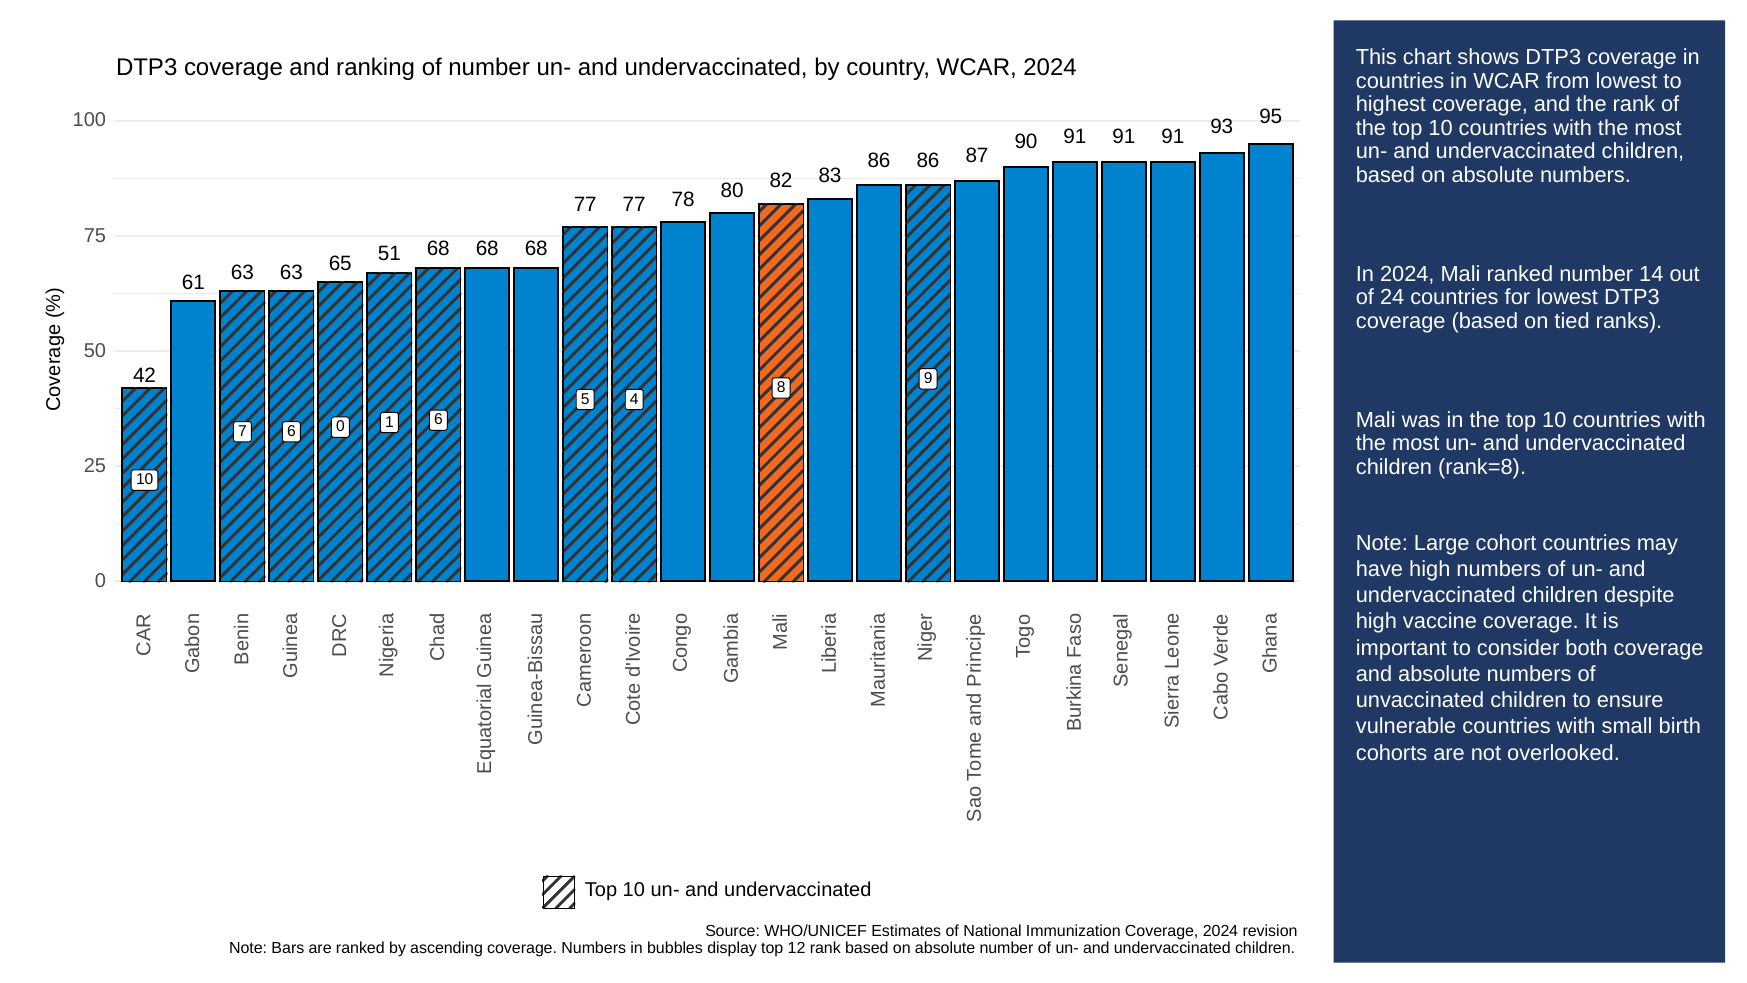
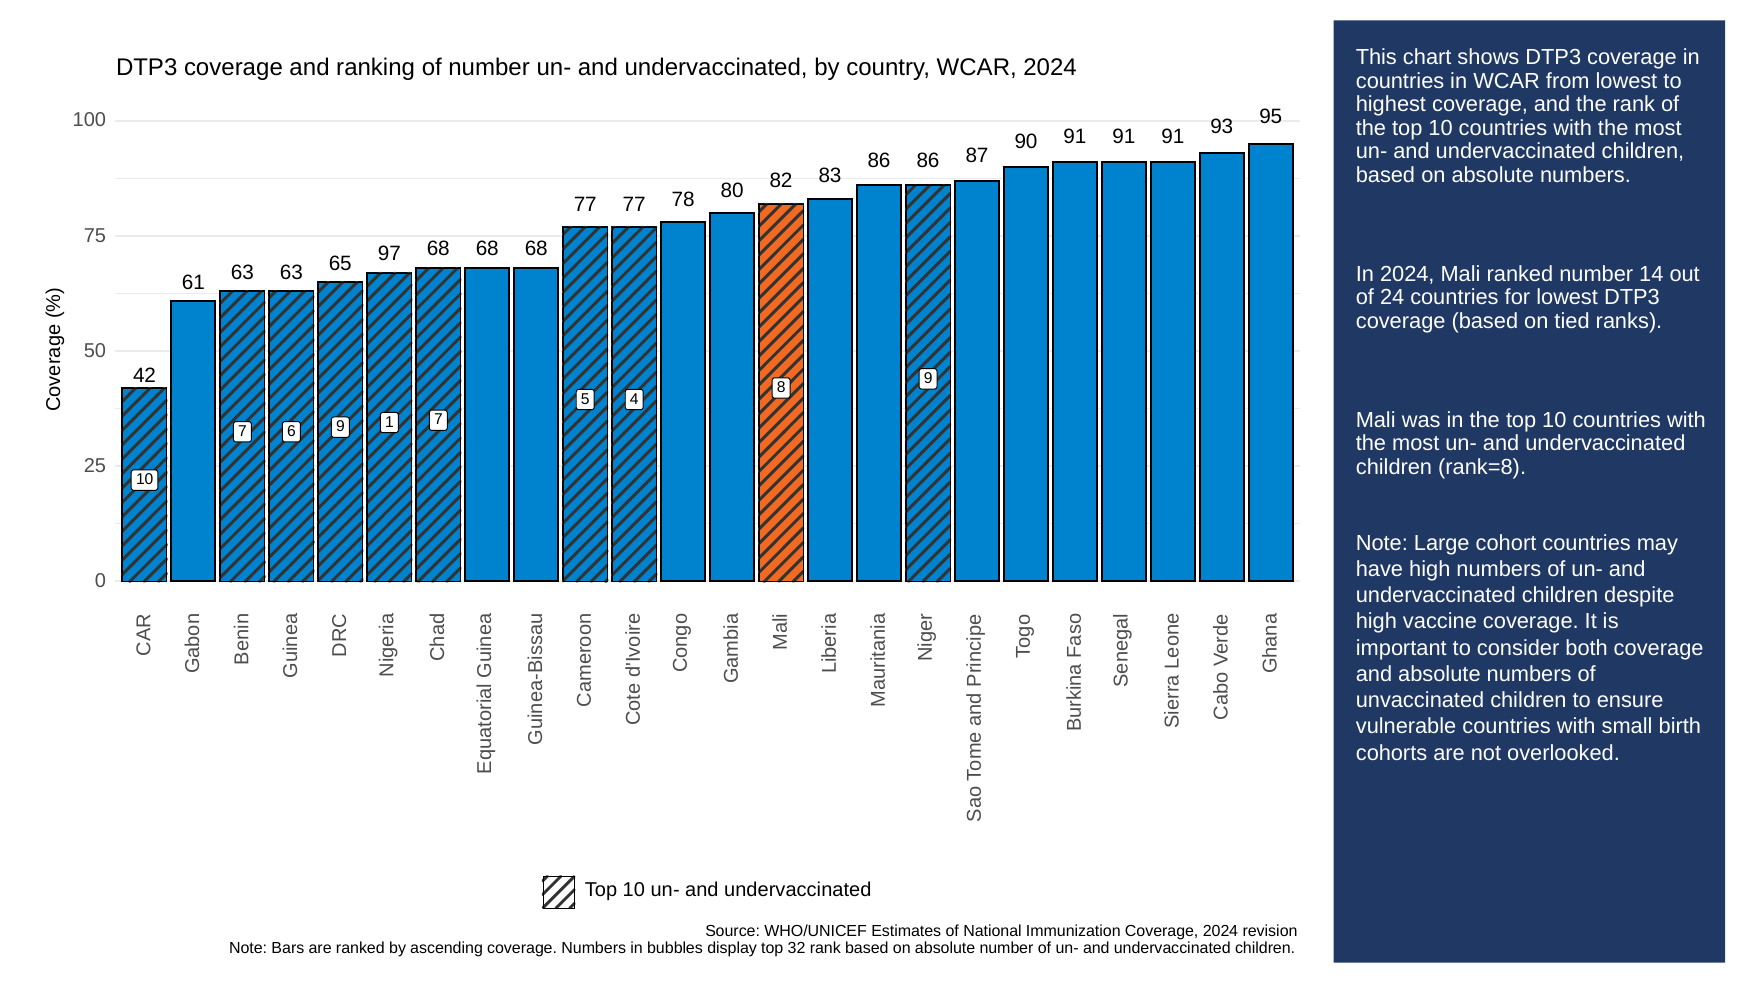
51: 51 -> 97 (389, 254)
7 0: 0 -> 9 (340, 426)
1 6: 6 -> 7 (438, 419)
12: 12 -> 32 (797, 948)
